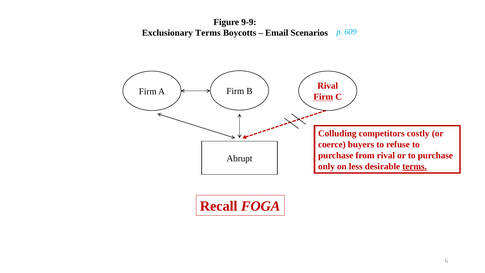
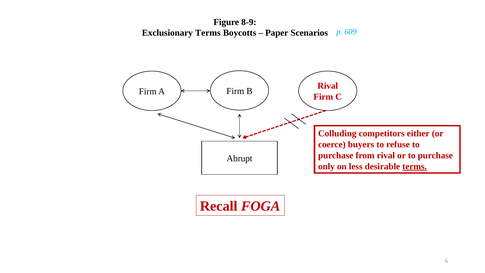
9-9: 9-9 -> 8-9 (249, 22)
Email: Email -> Paper (277, 33)
Firm underline: present -> none (323, 97)
costly: costly -> either (418, 134)
